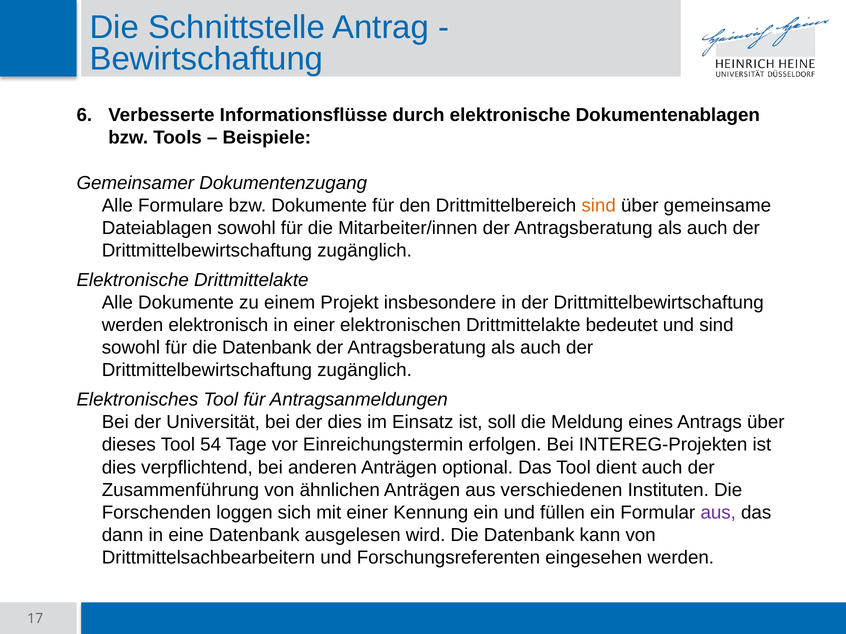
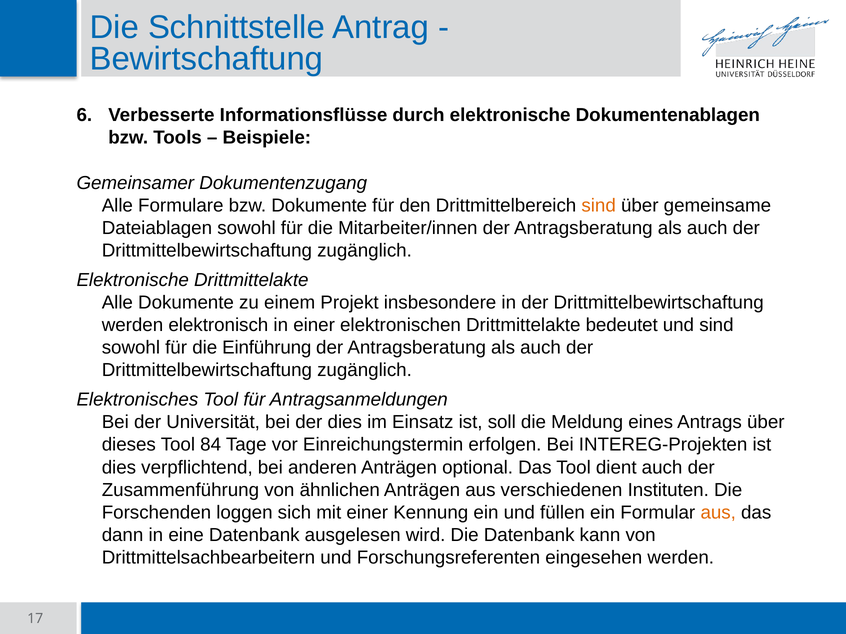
für die Datenbank: Datenbank -> Einführung (267, 348)
54: 54 -> 84 (211, 445)
aus colour: purple -> orange (718, 513)
